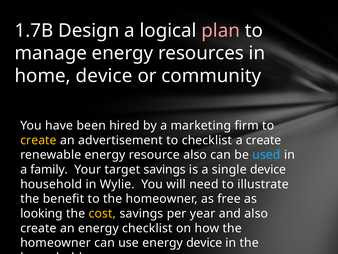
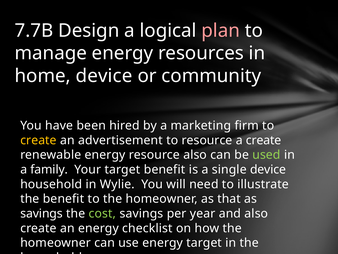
1.7B: 1.7B -> 7.7B (34, 31)
to checklist: checklist -> resource (207, 140)
used colour: light blue -> light green (266, 155)
target savings: savings -> benefit (165, 169)
free: free -> that (229, 199)
looking: looking -> savings (42, 213)
cost colour: yellow -> light green (102, 213)
energy device: device -> target (204, 242)
